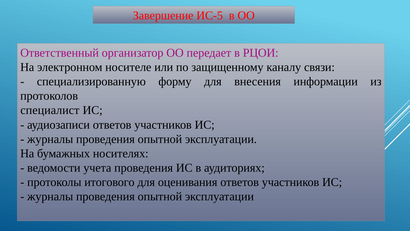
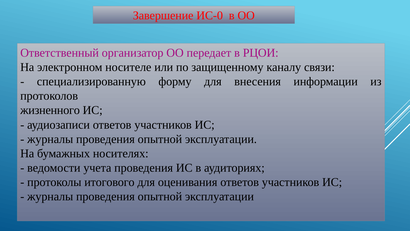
ИС-5: ИС-5 -> ИС-0 (210, 16)
специалист: специалист -> жизненного (50, 110)
